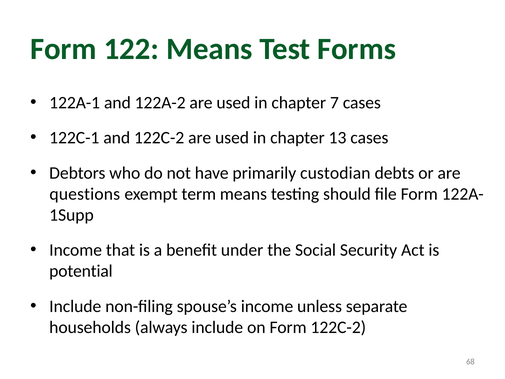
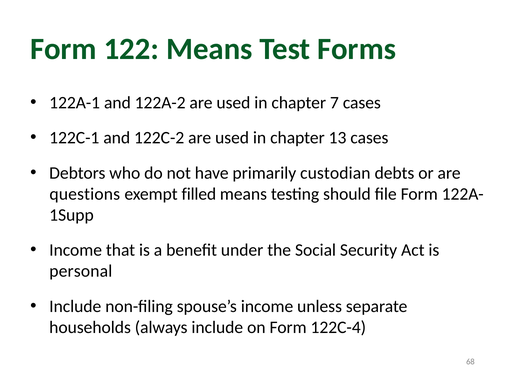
term: term -> filled (199, 194)
potential: potential -> personal (81, 271)
Form 122C-2: 122C-2 -> 122C-4 (338, 327)
